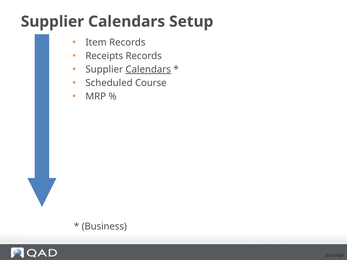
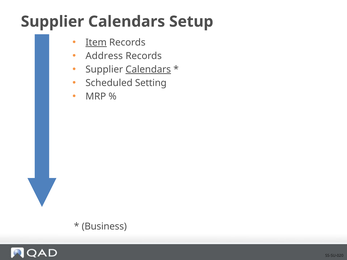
Item underline: none -> present (96, 43)
Receipts: Receipts -> Address (104, 56)
Course: Course -> Setting (151, 83)
